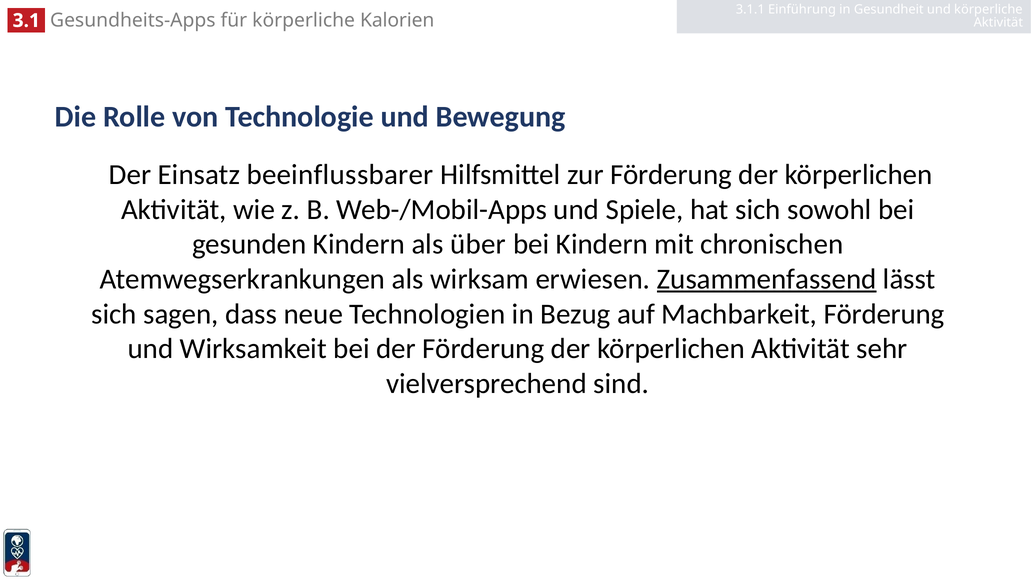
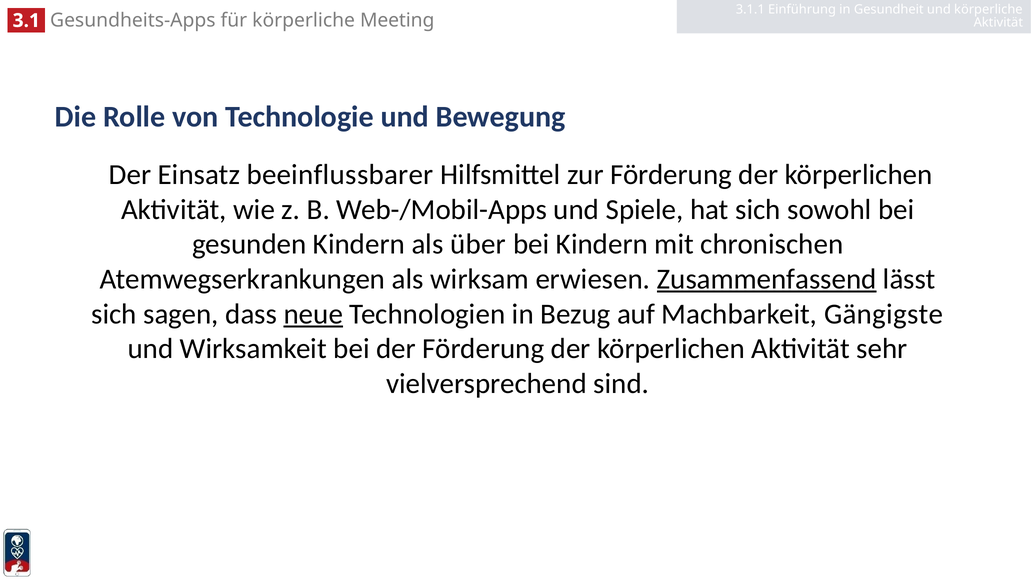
Kalorien: Kalorien -> Meeting (397, 21)
neue underline: none -> present (313, 314)
Machbarkeit Förderung: Förderung -> Gängigste (884, 314)
